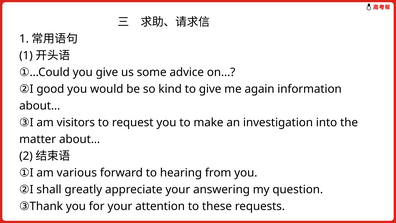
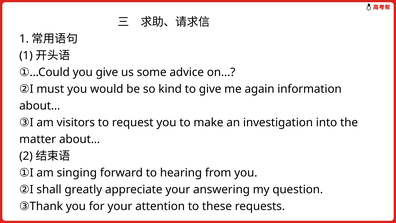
good: good -> must (50, 89)
various: various -> singing (77, 173)
